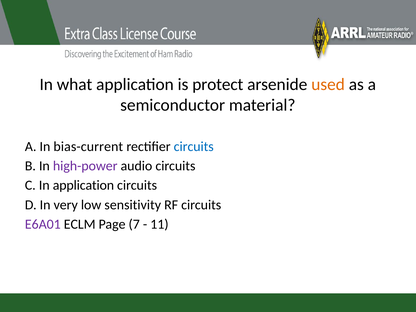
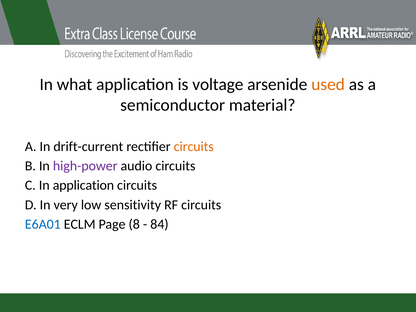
protect: protect -> voltage (218, 84)
bias-current: bias-current -> drift-current (88, 147)
circuits colour: blue -> orange (194, 147)
E6A01 colour: purple -> blue (43, 224)
7: 7 -> 8 (134, 224)
11: 11 -> 84 (159, 224)
